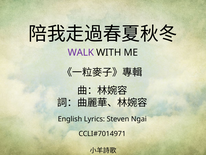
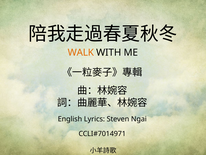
WALK colour: purple -> orange (81, 52)
